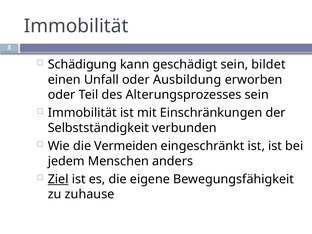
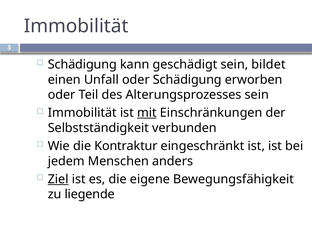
oder Ausbildung: Ausbildung -> Schädigung (187, 80)
mit underline: none -> present (147, 113)
Vermeiden: Vermeiden -> Kontraktur (126, 146)
zuhause: zuhause -> liegende (90, 194)
